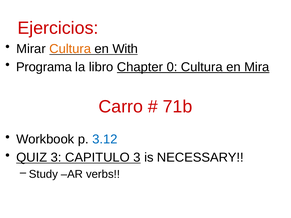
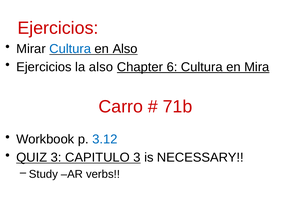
Cultura colour: orange -> blue (70, 49)
en With: With -> Also (125, 49)
Programa: Programa -> Ejercicios (44, 67)
la libro: libro -> also (101, 67)
0: 0 -> 6 (172, 67)
